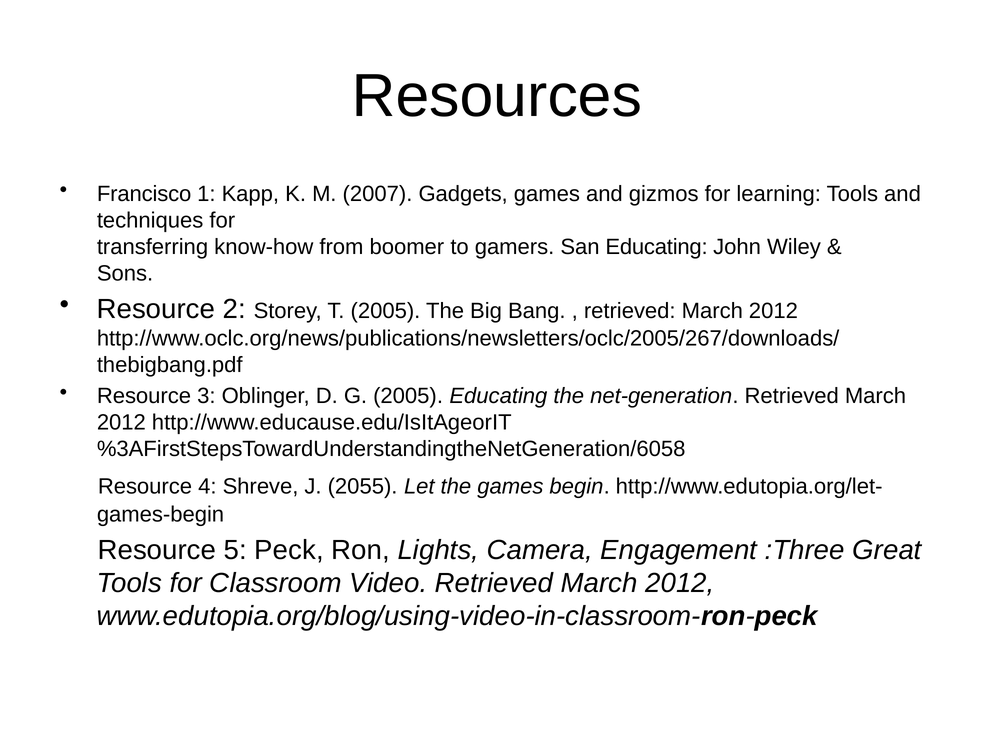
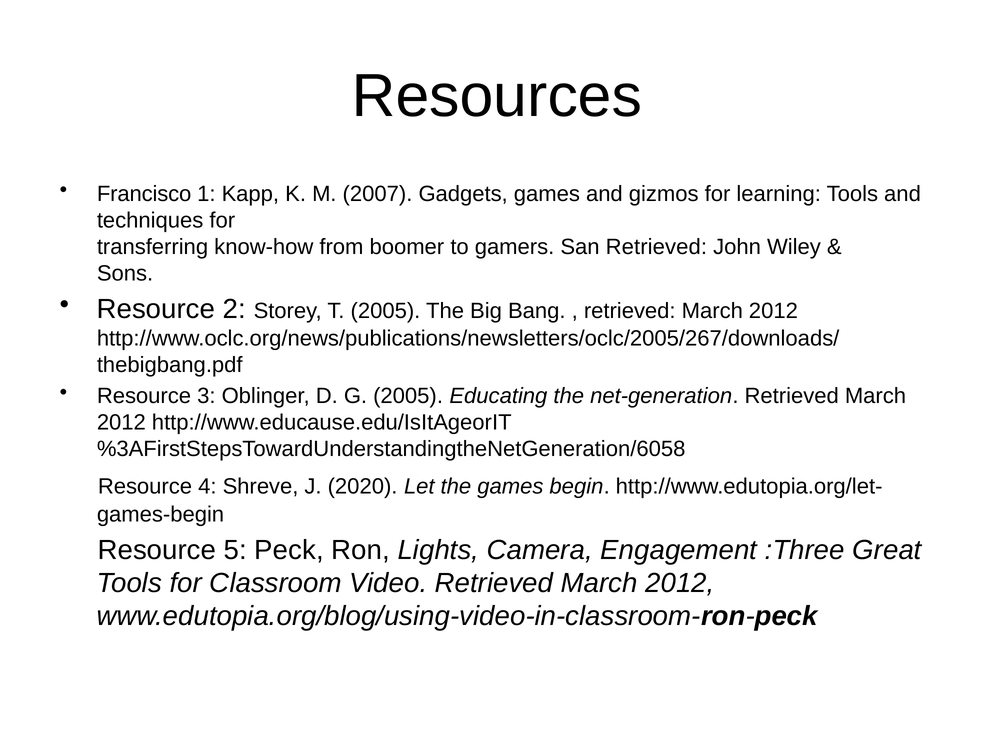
San Educating: Educating -> Retrieved (656, 247)
2055: 2055 -> 2020 (363, 486)
